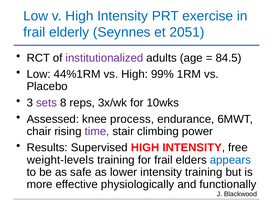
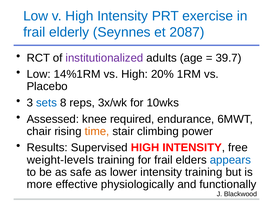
2051: 2051 -> 2087 (187, 32)
84.5: 84.5 -> 39.7 (229, 58)
44%1RM: 44%1RM -> 14%1RM (77, 74)
99%: 99% -> 20% (162, 74)
sets colour: purple -> blue (47, 103)
process: process -> required (132, 120)
time colour: purple -> orange (97, 132)
